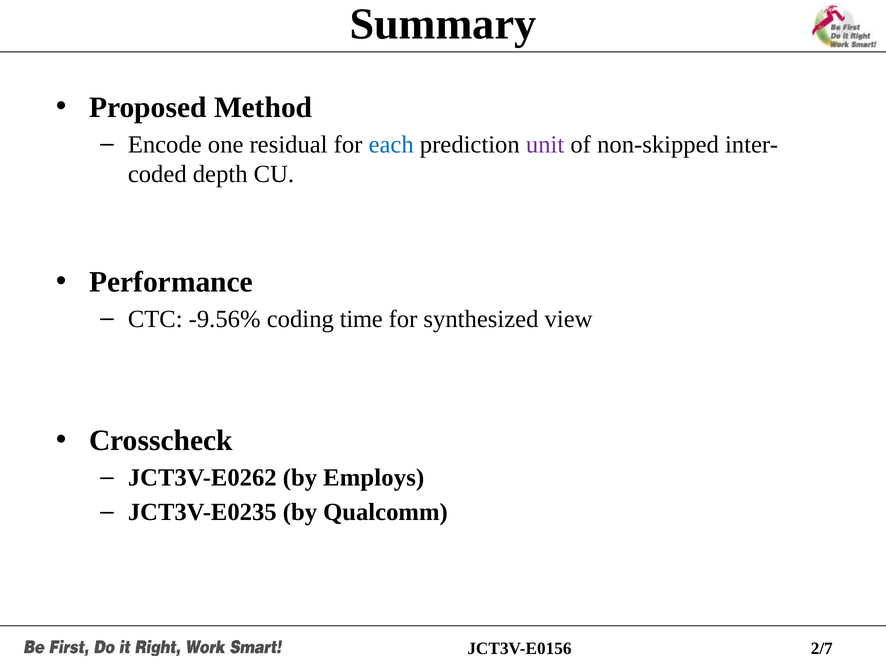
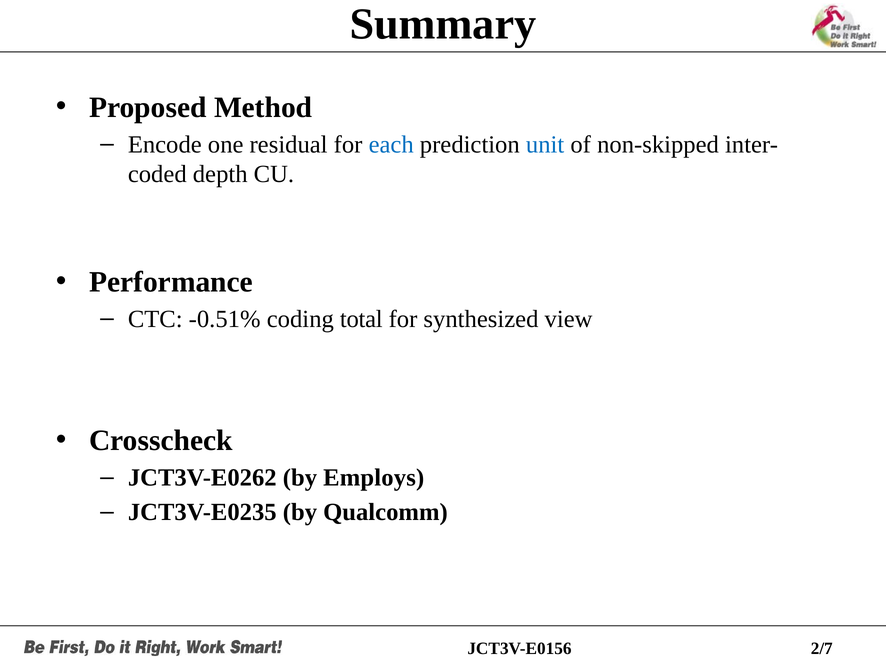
unit colour: purple -> blue (545, 144)
-9.56%: -9.56% -> -0.51% (225, 319)
time: time -> total (361, 319)
